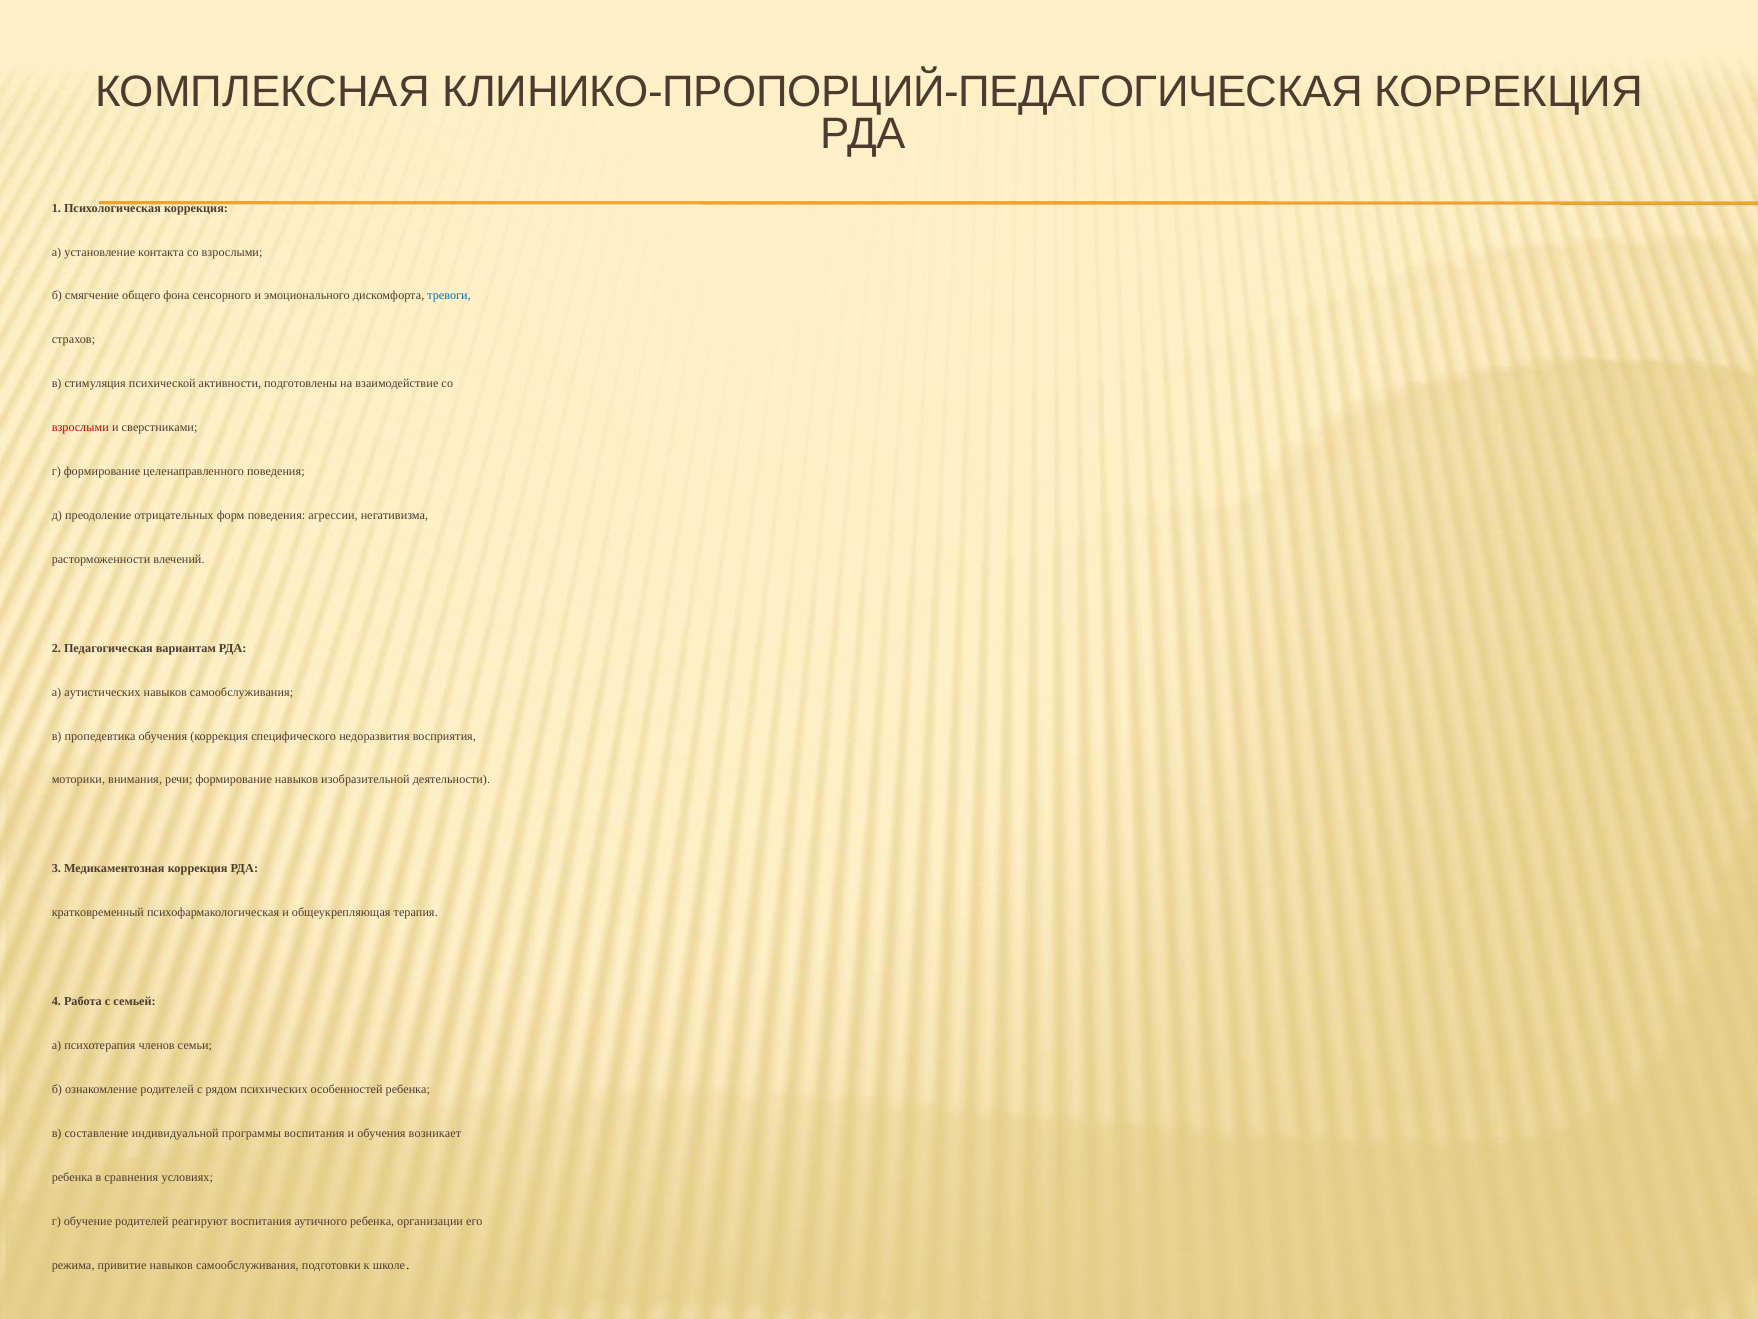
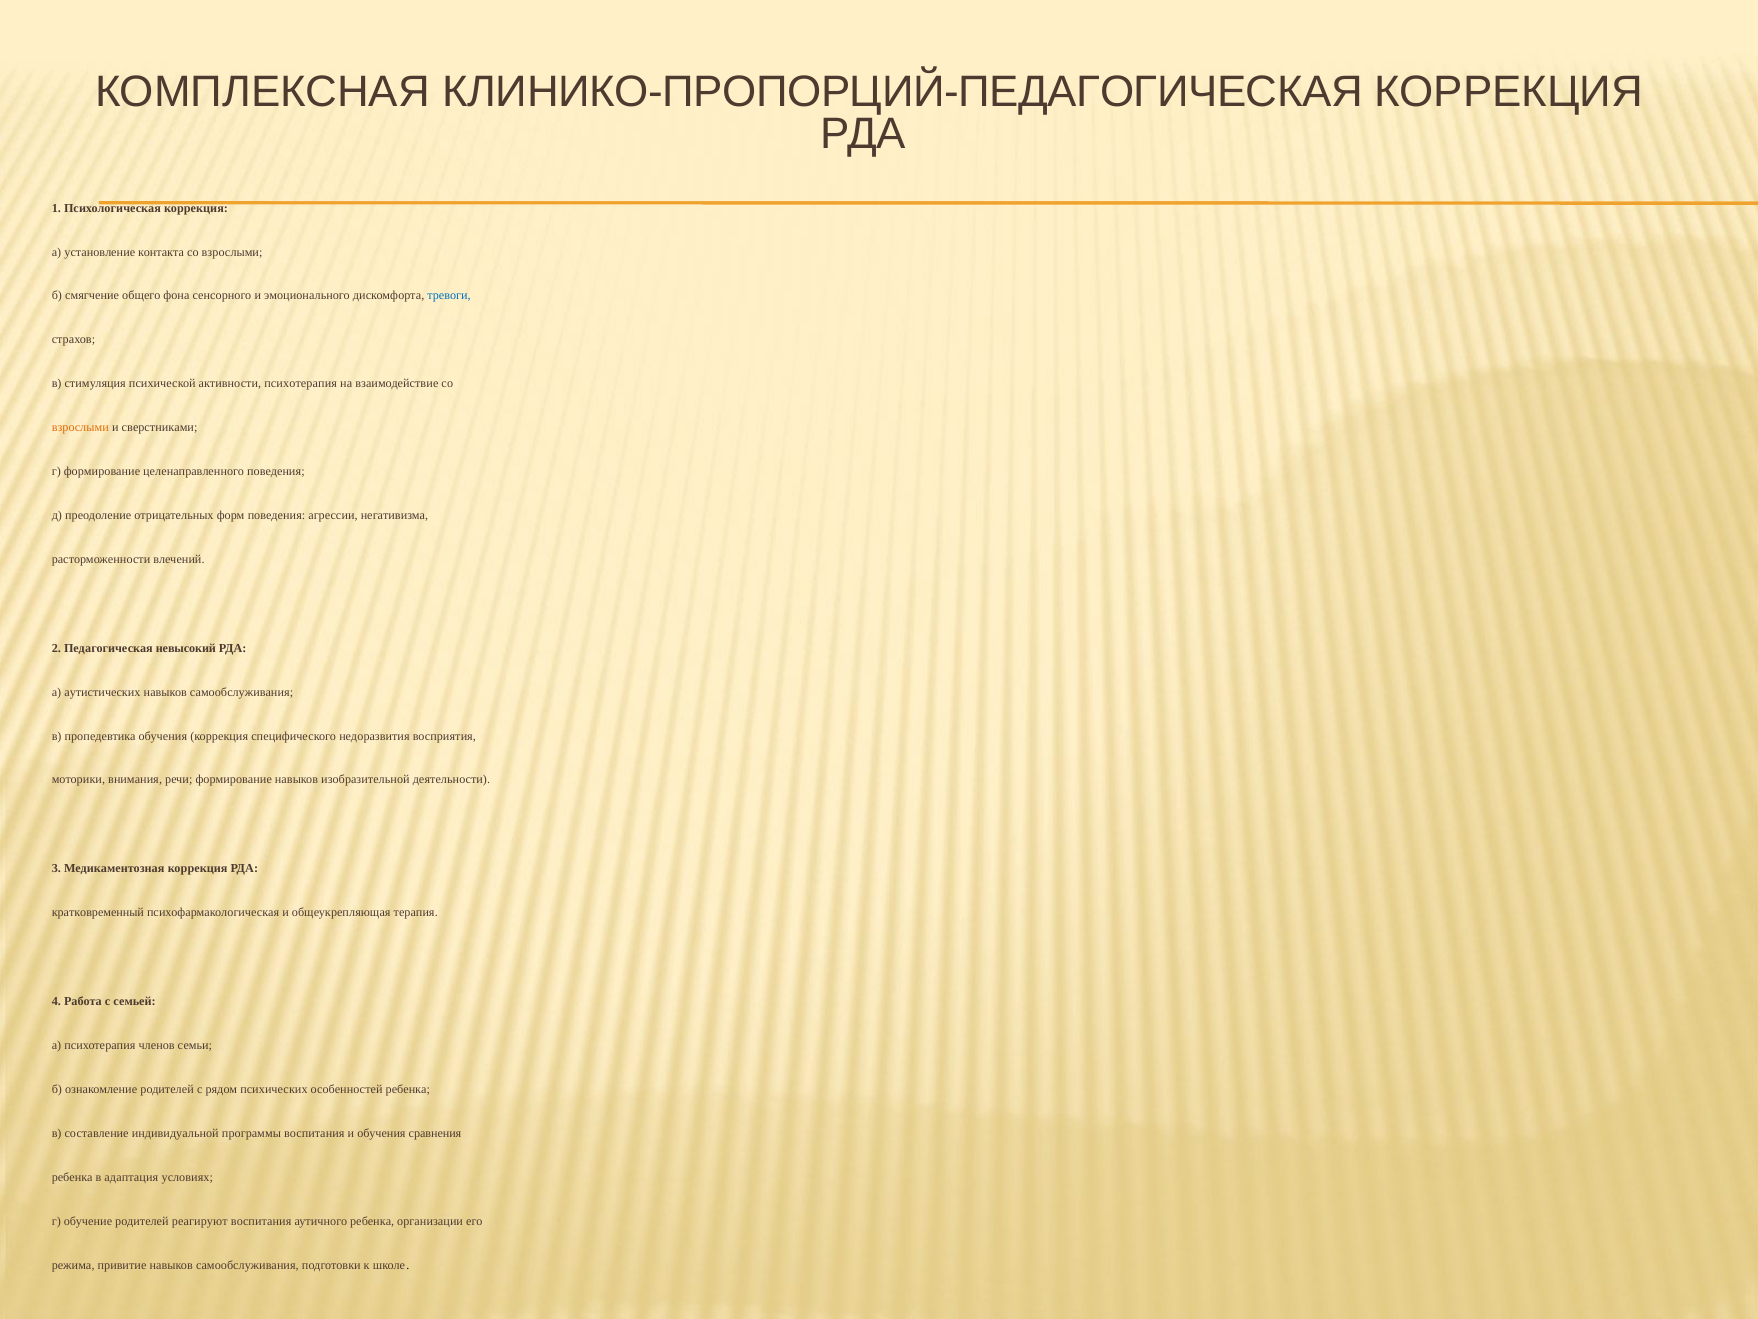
активности подготовлены: подготовлены -> психотерапия (301, 384)
взрослыми colour: red -> orange (80, 427)
вариантам: вариантам -> невысокий (186, 648)
возникает: возникает -> сравнения (435, 1133)
сравнения: сравнения -> адаптация (131, 1177)
